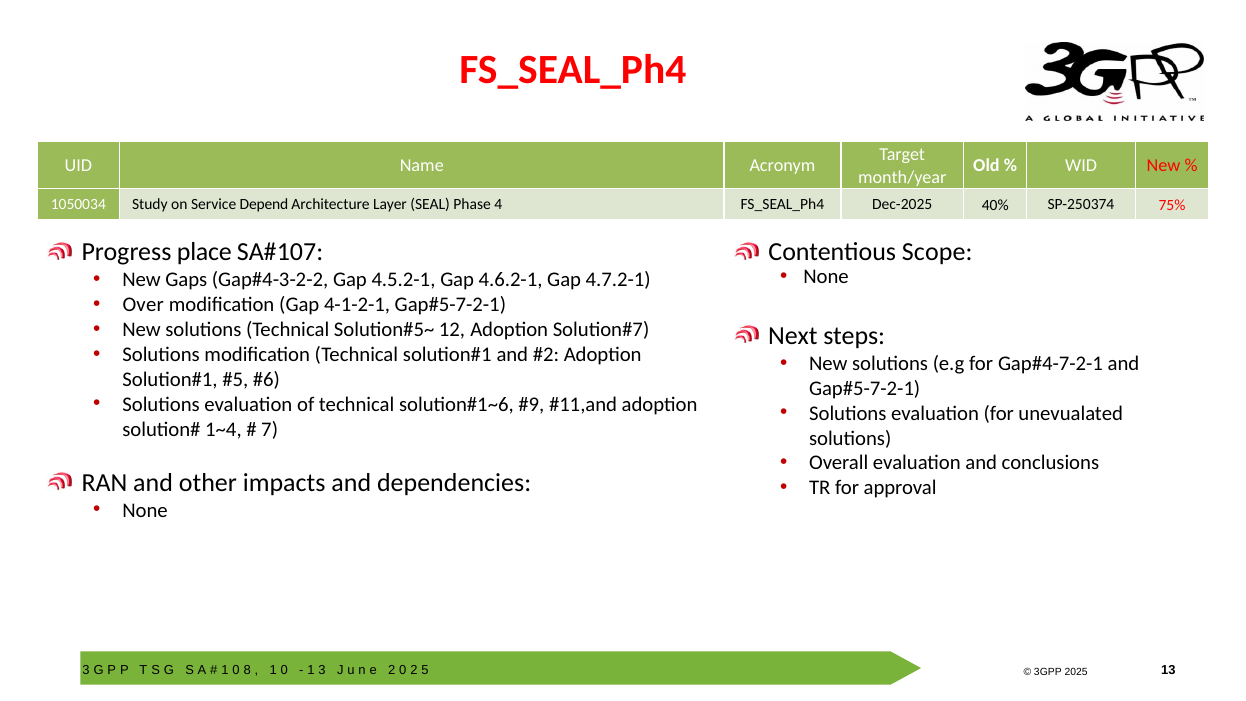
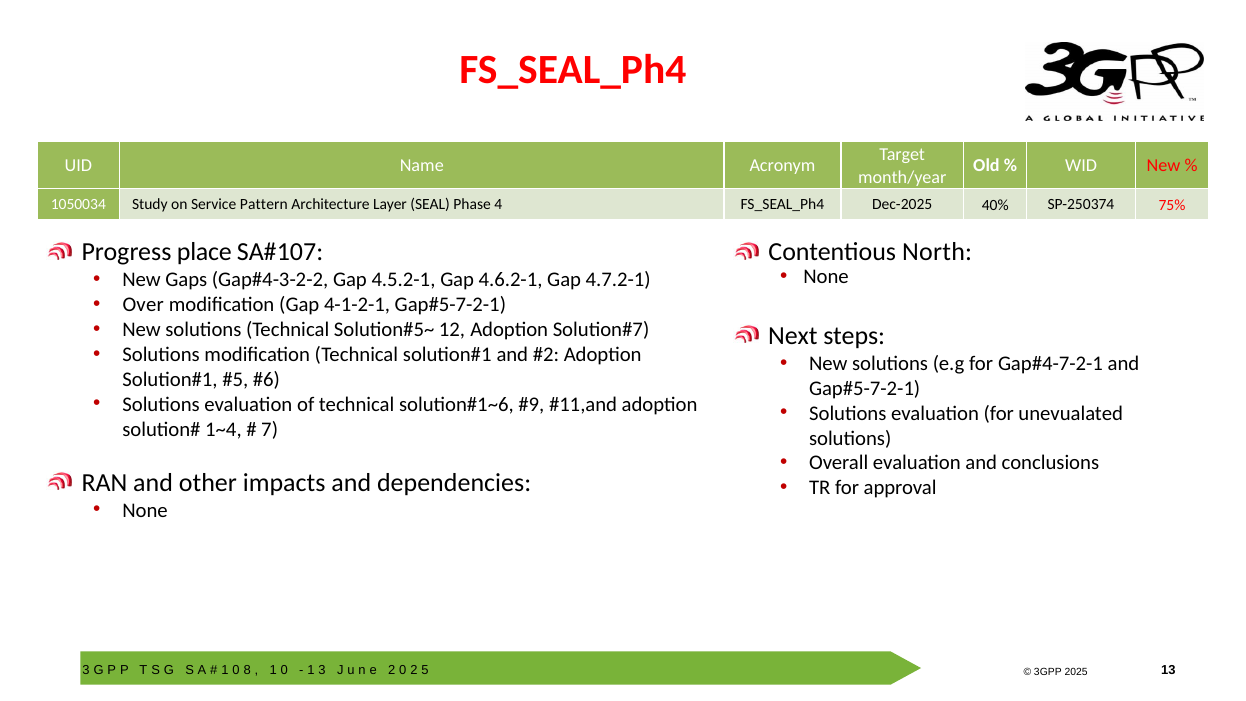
Depend: Depend -> Pattern (264, 204)
Scope: Scope -> North (937, 252)
